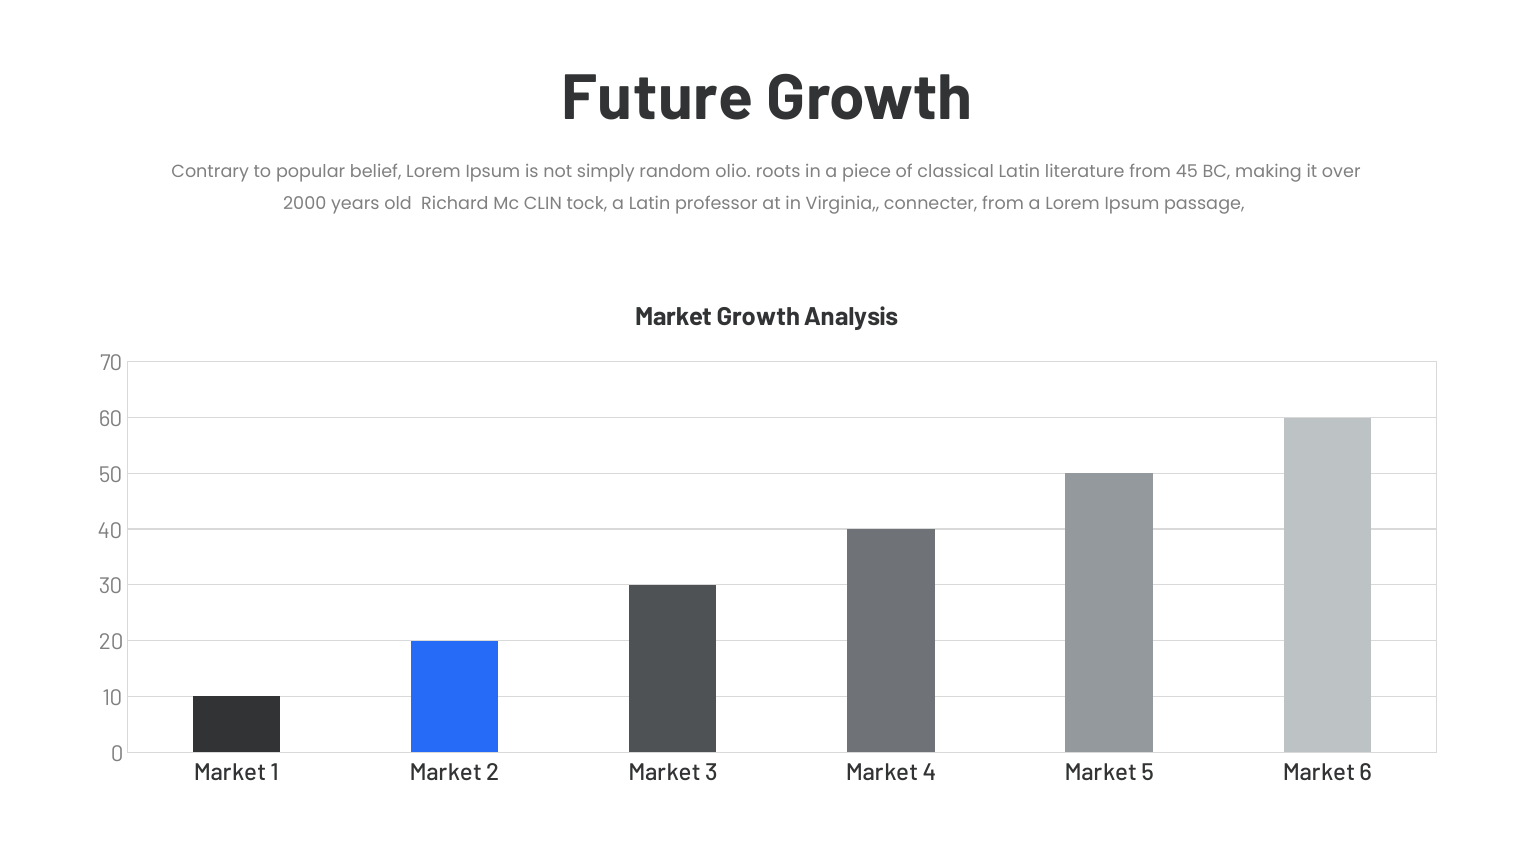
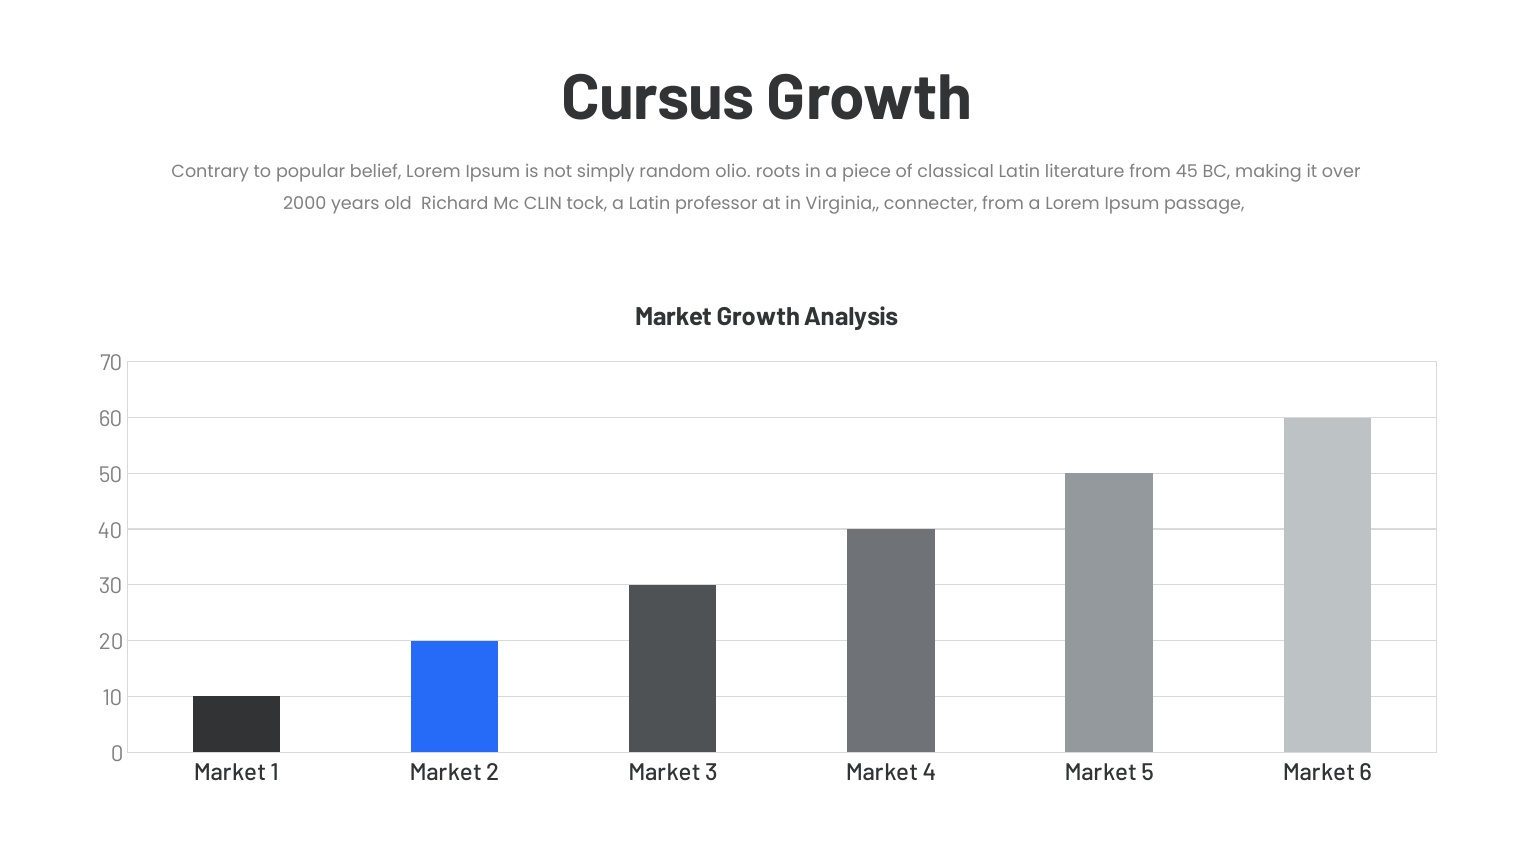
Future: Future -> Cursus (658, 99)
